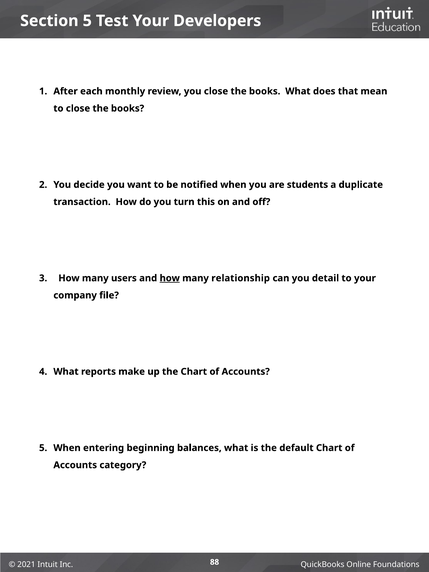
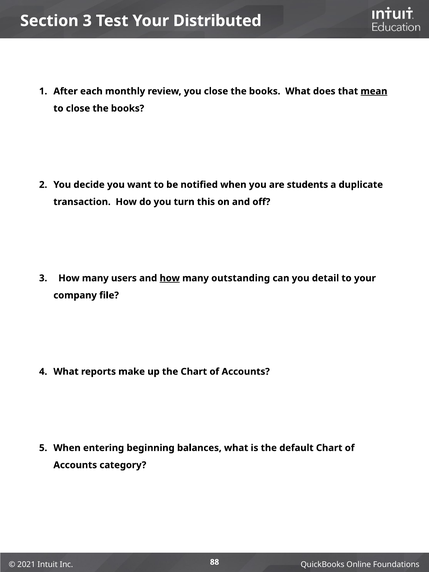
Section 5: 5 -> 3 (87, 21)
Developers: Developers -> Distributed (217, 21)
mean underline: none -> present (374, 91)
relationship: relationship -> outstanding (241, 278)
